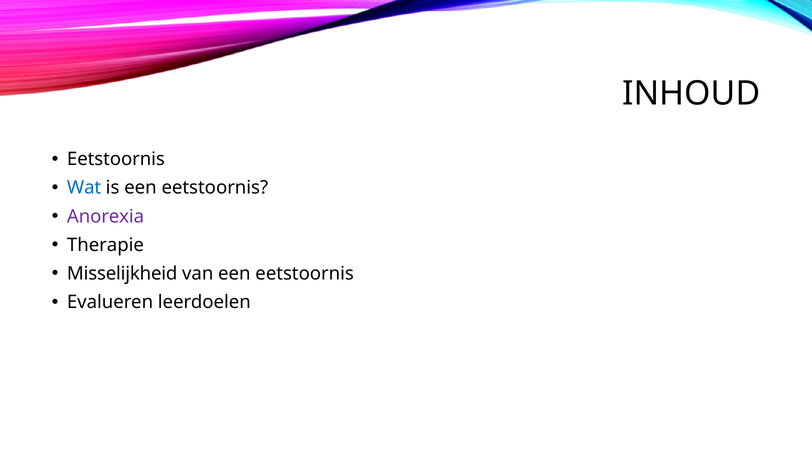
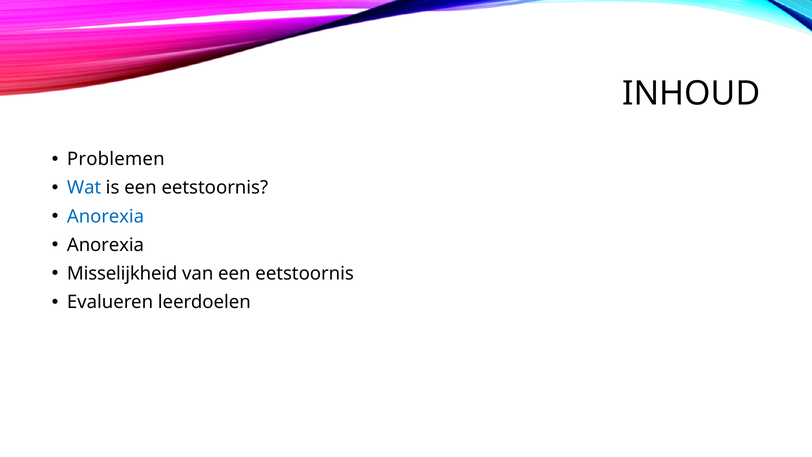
Eetstoornis: Eetstoornis -> Problemen (116, 159)
Anorexia colour: purple -> blue (106, 216)
Therapie: Therapie -> Anorexia (105, 245)
